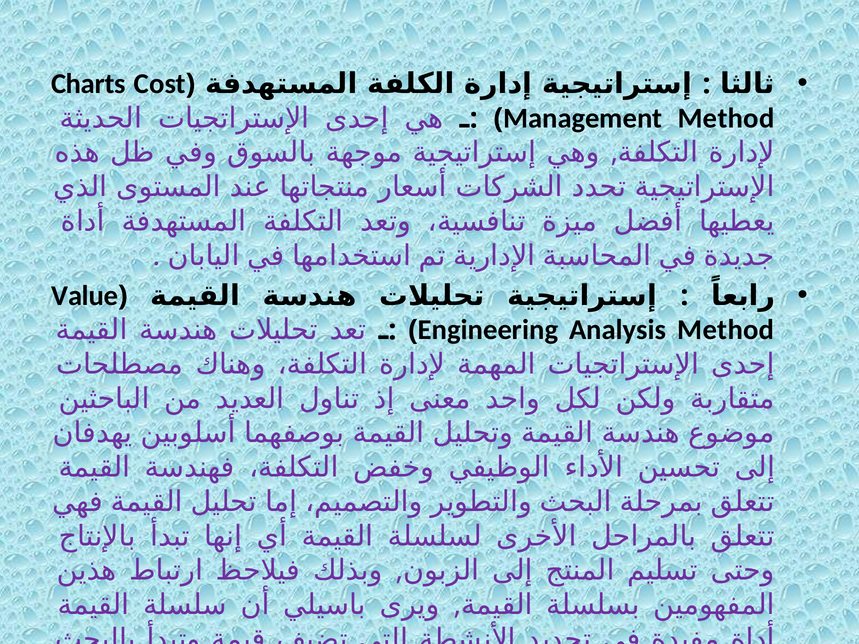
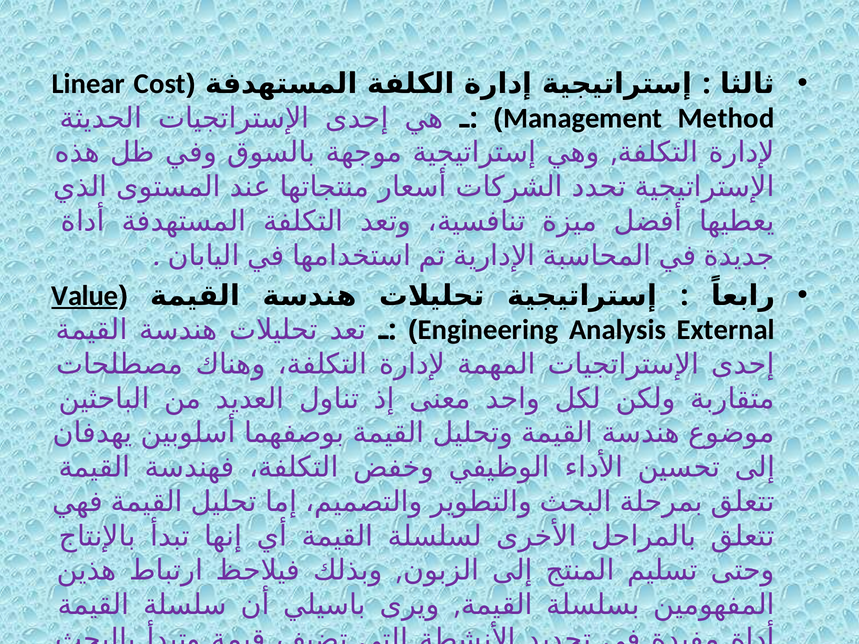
Charts: Charts -> Linear (88, 84)
Value underline: none -> present (85, 296)
Analysis Method: Method -> External (726, 330)
